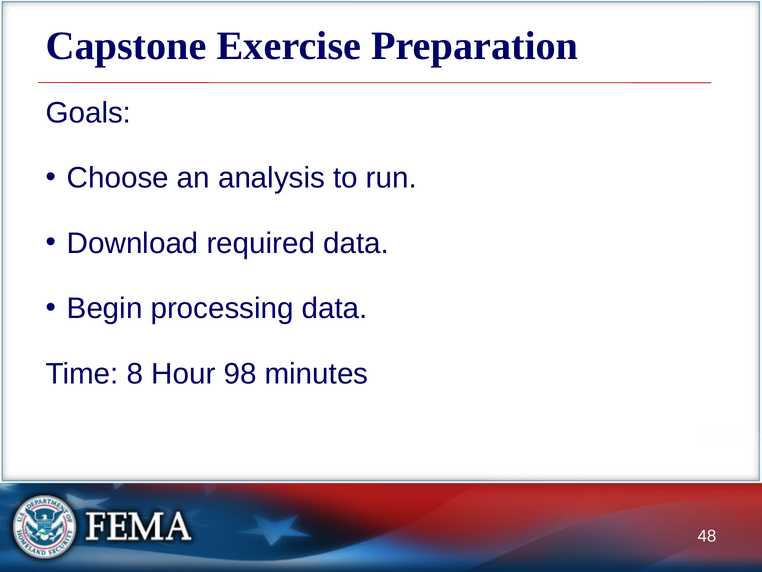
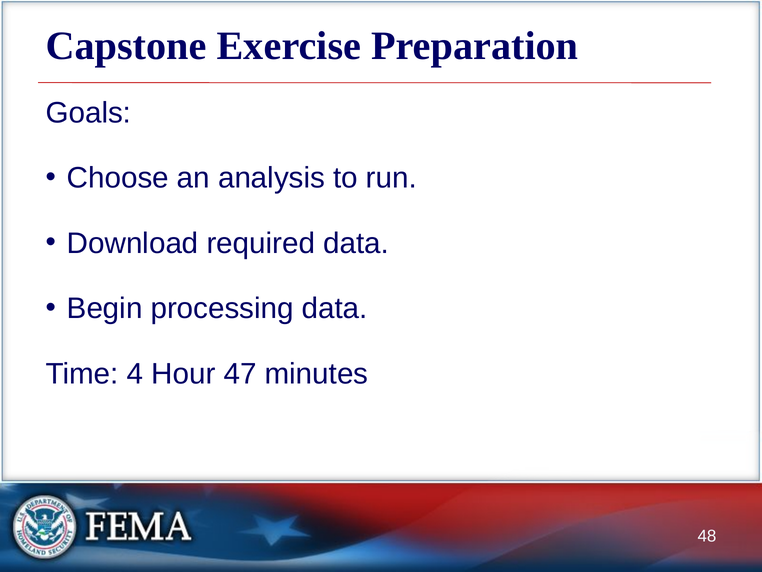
8: 8 -> 4 (135, 374)
98: 98 -> 47 (240, 374)
